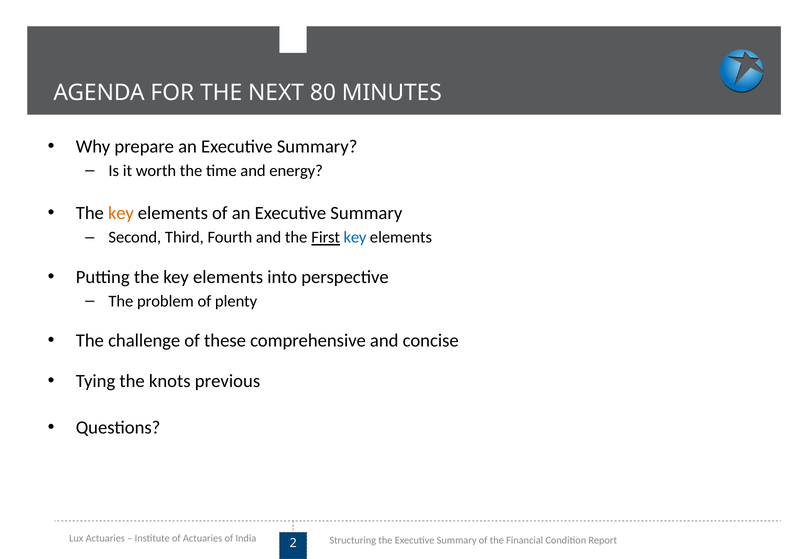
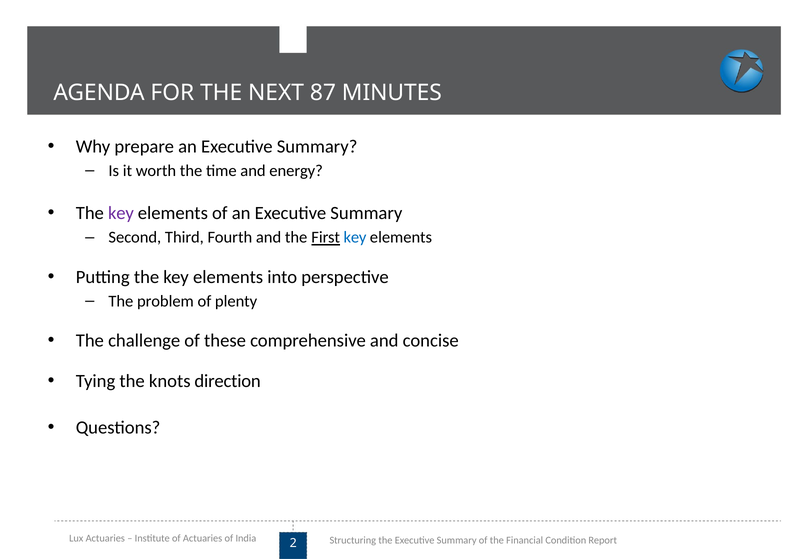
80: 80 -> 87 (323, 93)
key colour: orange -> purple (121, 213)
previous: previous -> direction (228, 381)
